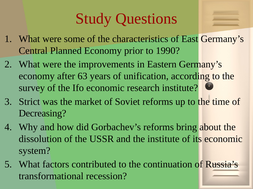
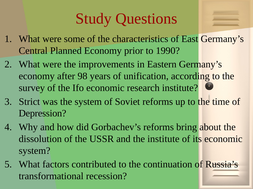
63: 63 -> 98 (82, 76)
the market: market -> system (88, 102)
Decreasing: Decreasing -> Depression (42, 114)
